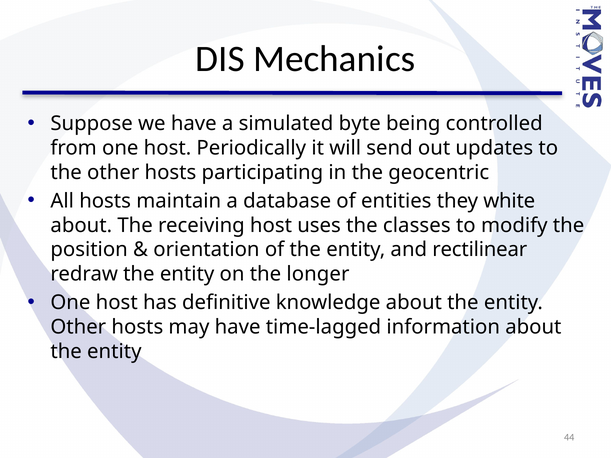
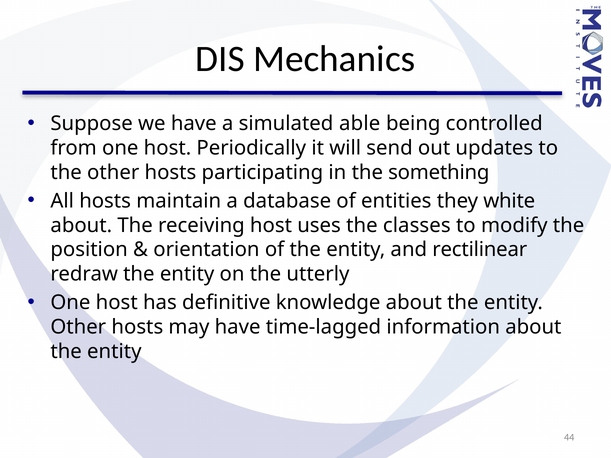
byte: byte -> able (360, 124)
geocentric: geocentric -> something (439, 173)
longer: longer -> utterly (318, 274)
